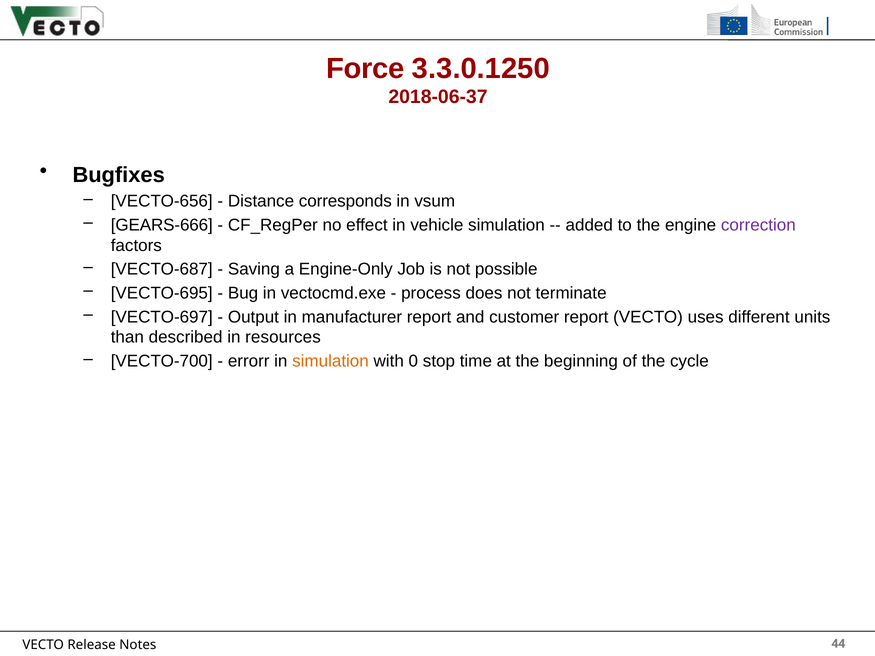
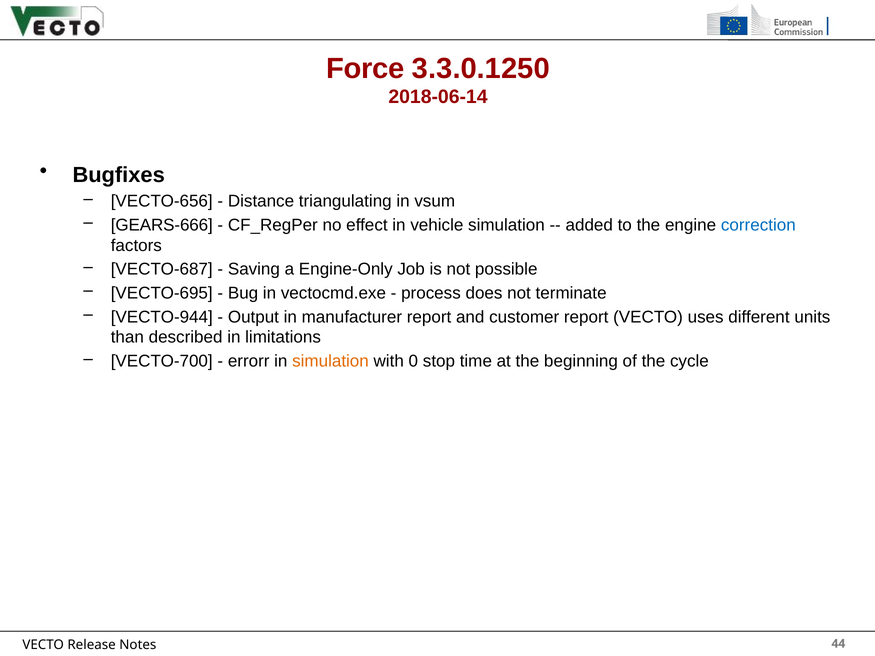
2018-06-37: 2018-06-37 -> 2018-06-14 (438, 97)
corresponds: corresponds -> triangulating (345, 201)
correction colour: purple -> blue (758, 225)
VECTO-697: VECTO-697 -> VECTO-944 (162, 317)
resources: resources -> limitations (283, 337)
